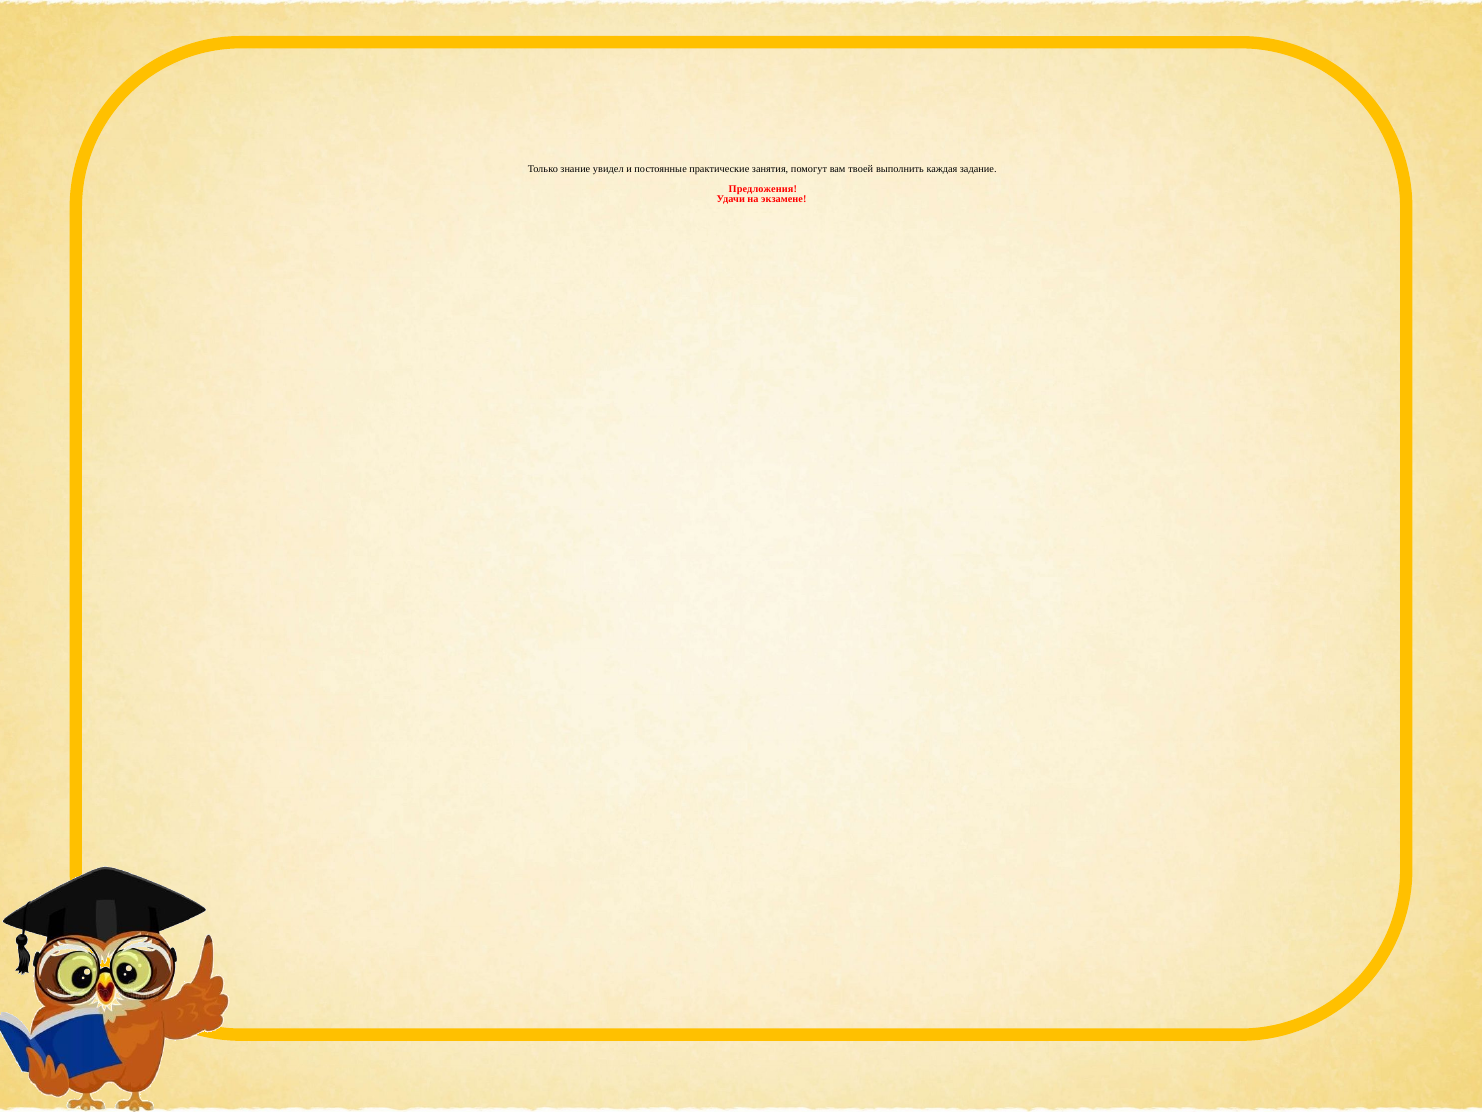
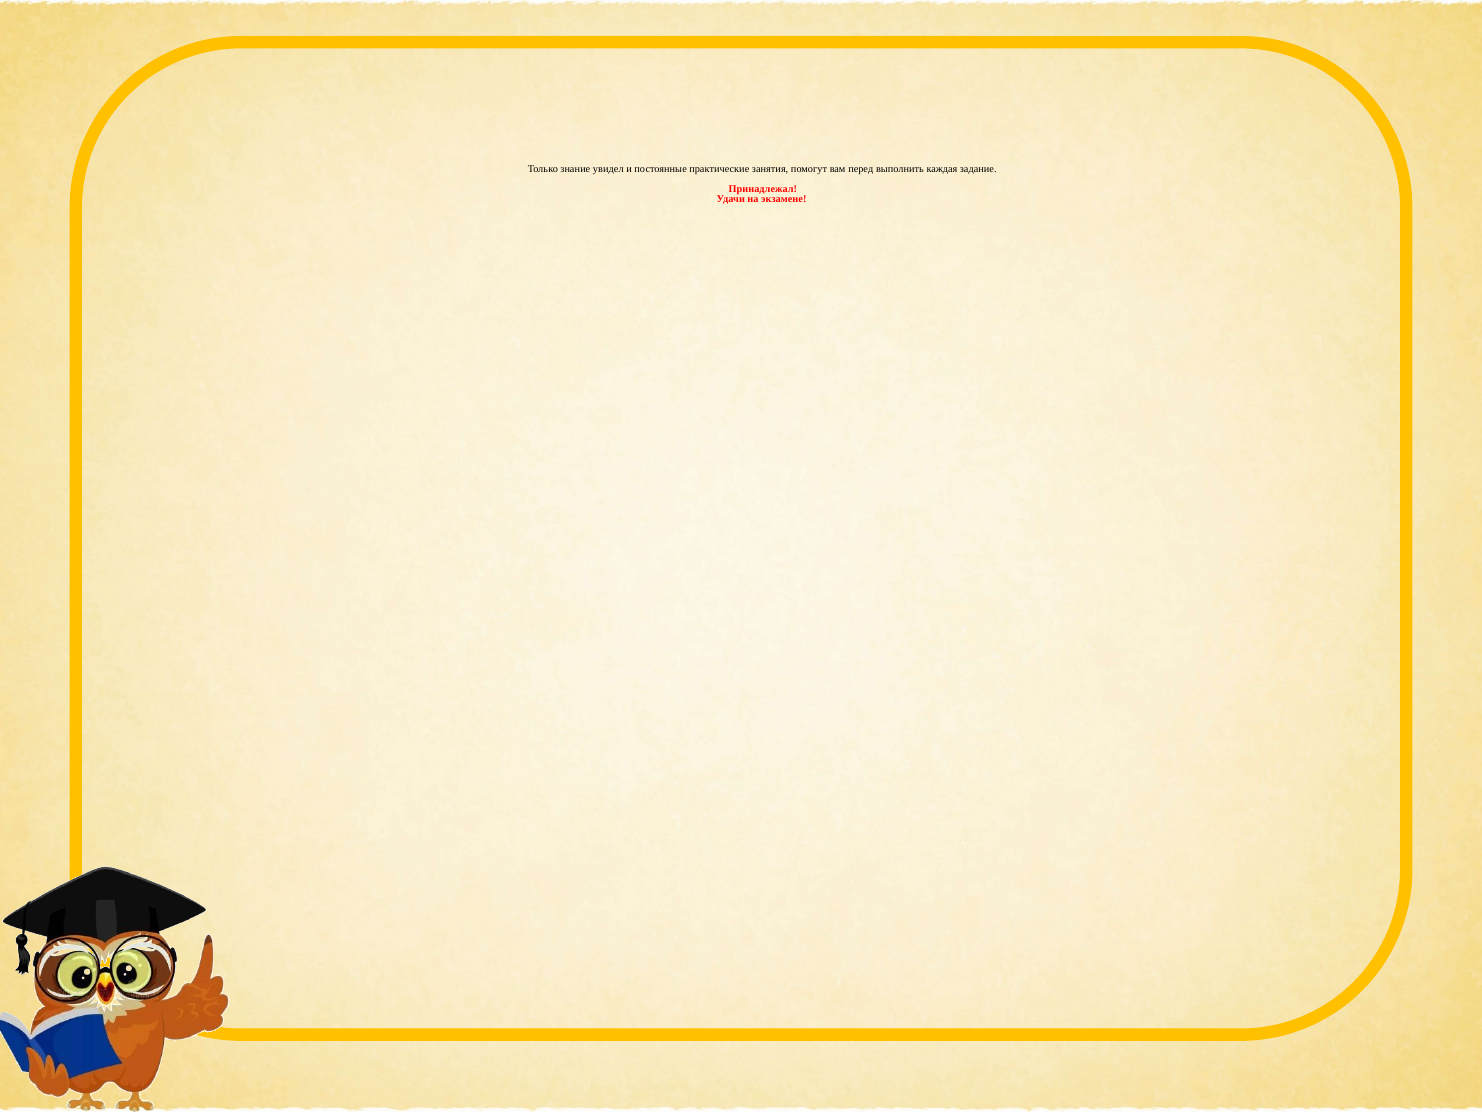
твоей: твоей -> перед (861, 169)
Предложения: Предложения -> Принадлежал (763, 189)
